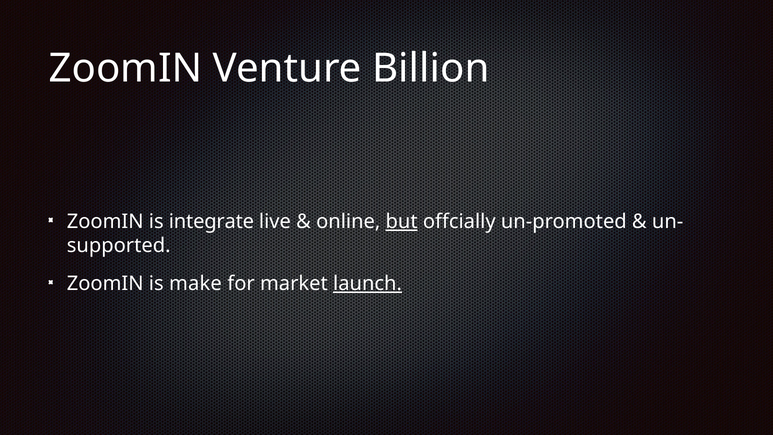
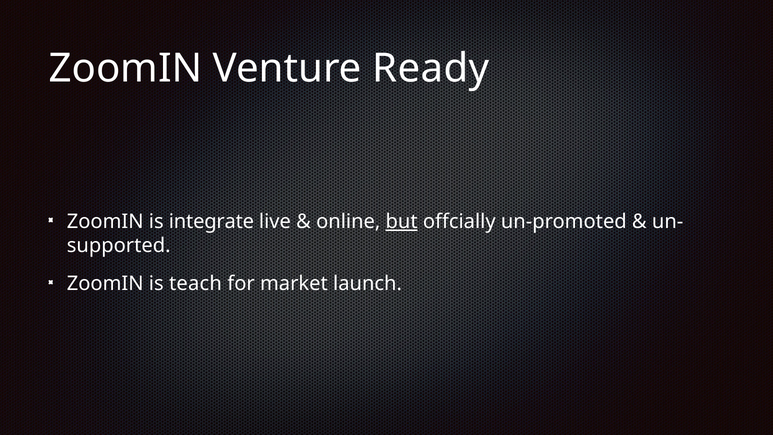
Billion: Billion -> Ready (431, 68)
make: make -> teach (195, 283)
launch underline: present -> none (368, 283)
